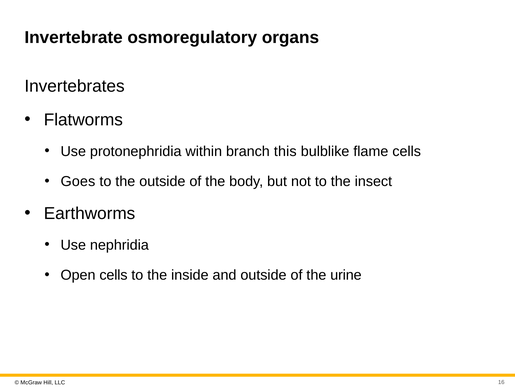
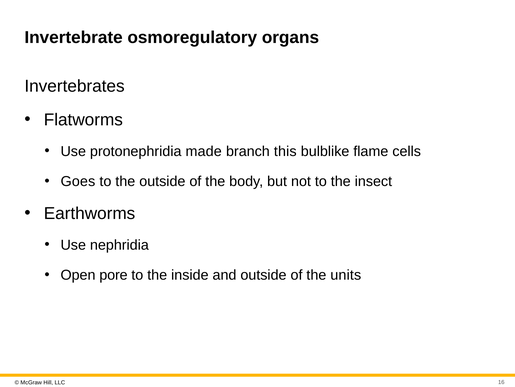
within: within -> made (204, 151)
Open cells: cells -> pore (113, 275)
urine: urine -> units (346, 275)
